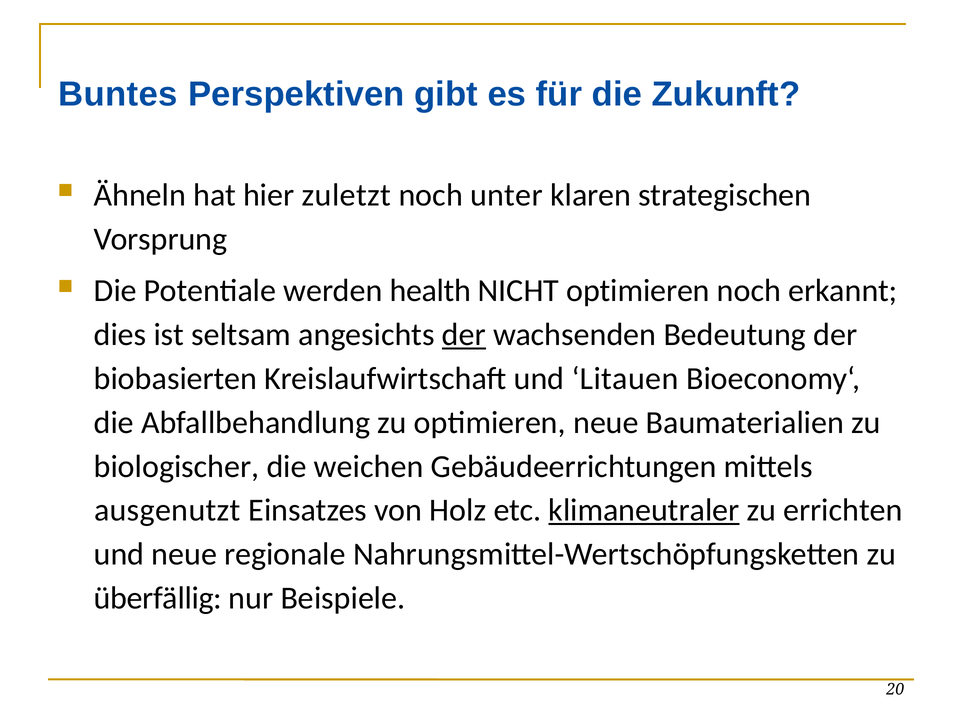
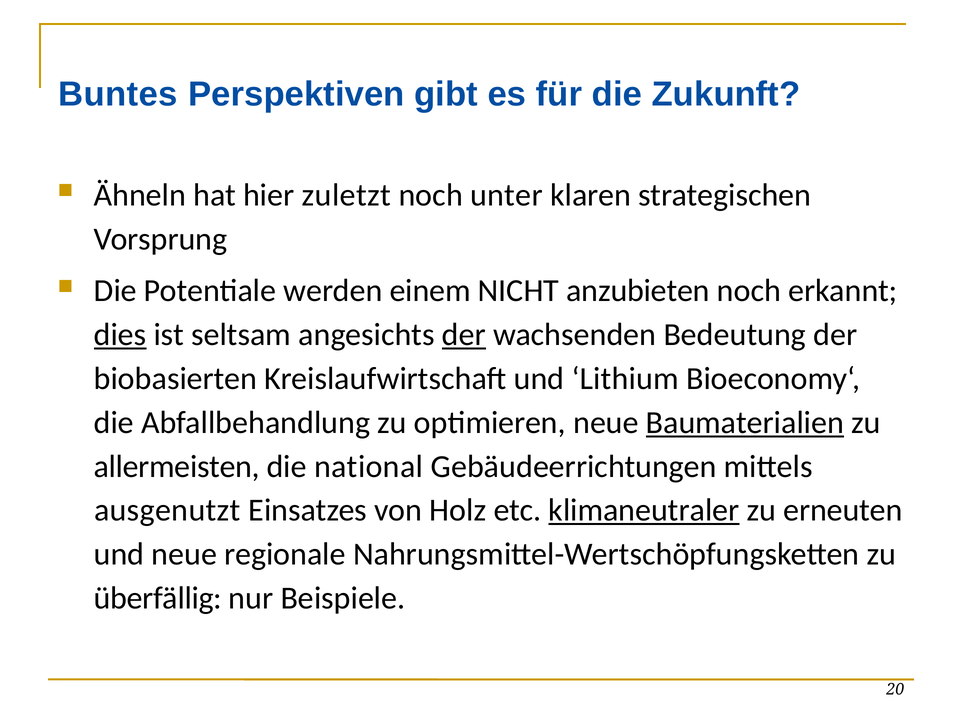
health: health -> einem (430, 291)
NICHT optimieren: optimieren -> anzubieten (638, 291)
dies underline: none -> present (120, 335)
Litauen: Litauen -> Lithium (625, 378)
Baumaterialien underline: none -> present (745, 422)
biologischer: biologischer -> allermeisten (177, 466)
weichen: weichen -> national (369, 466)
errichten: errichten -> erneuten (843, 510)
